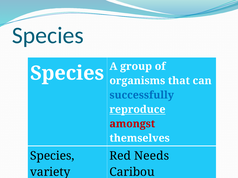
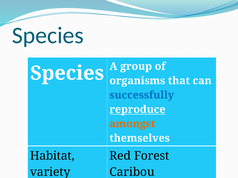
amongst colour: red -> orange (132, 124)
Species: Species -> Habitat (52, 156)
Needs: Needs -> Forest (152, 156)
